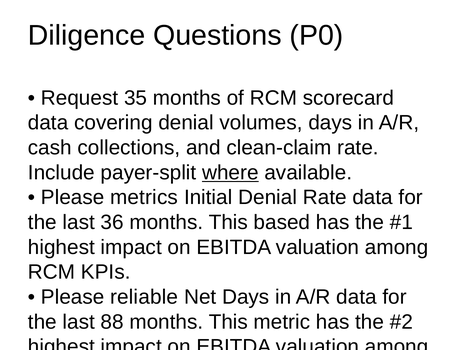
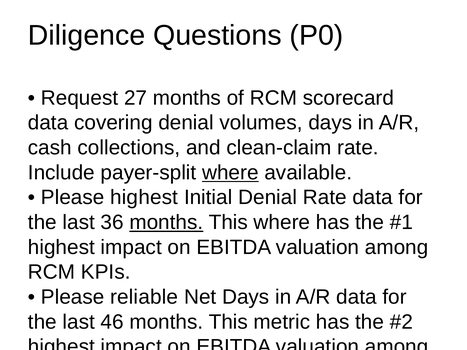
35: 35 -> 27 (136, 98)
Please metrics: metrics -> highest (144, 198)
months underline: none -> present (166, 222)
This based: based -> where (282, 222)
88: 88 -> 46 (112, 322)
